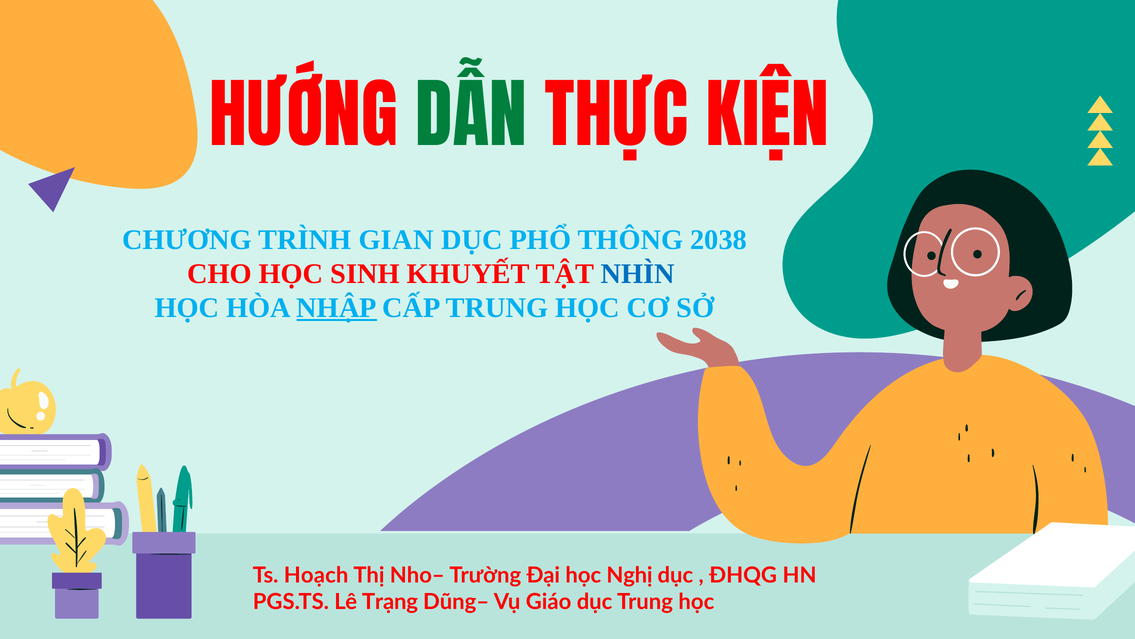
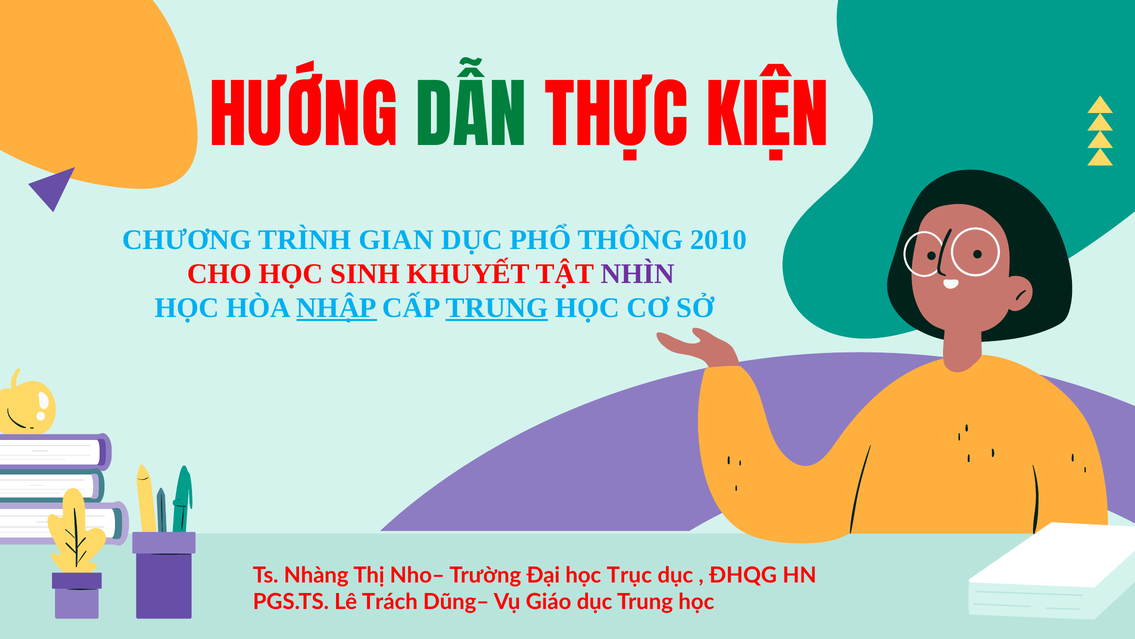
2038: 2038 -> 2010 (719, 239)
NHÌN colour: blue -> purple (638, 273)
TRUNG underline: none -> present (497, 308)
Hoạch: Hoạch -> Nhàng (316, 575)
Nghị: Nghị -> Trục (629, 575)
Trạng: Trạng -> Trách (390, 601)
